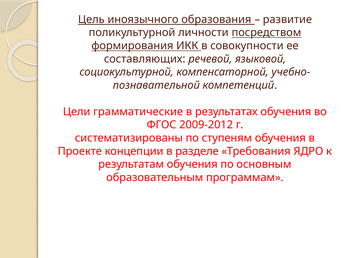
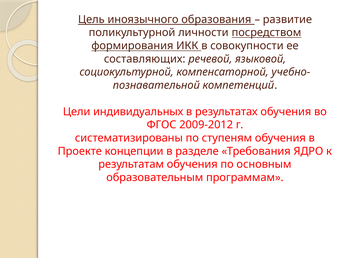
грамматические: грамматические -> индивидуальных (138, 112)
